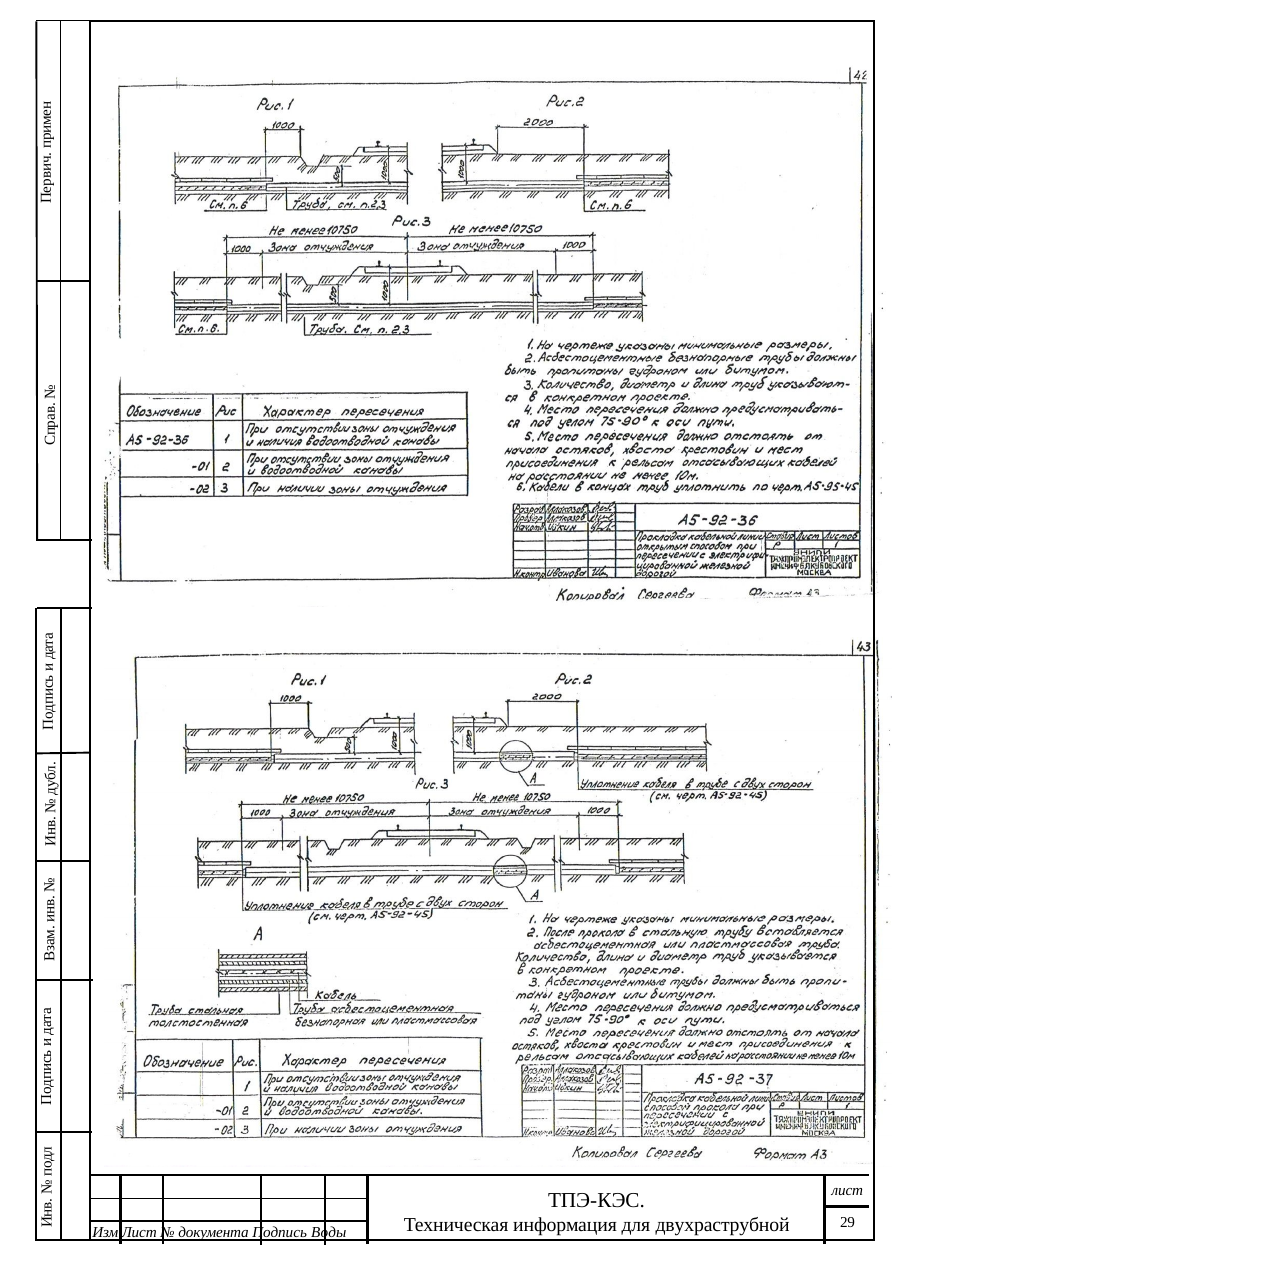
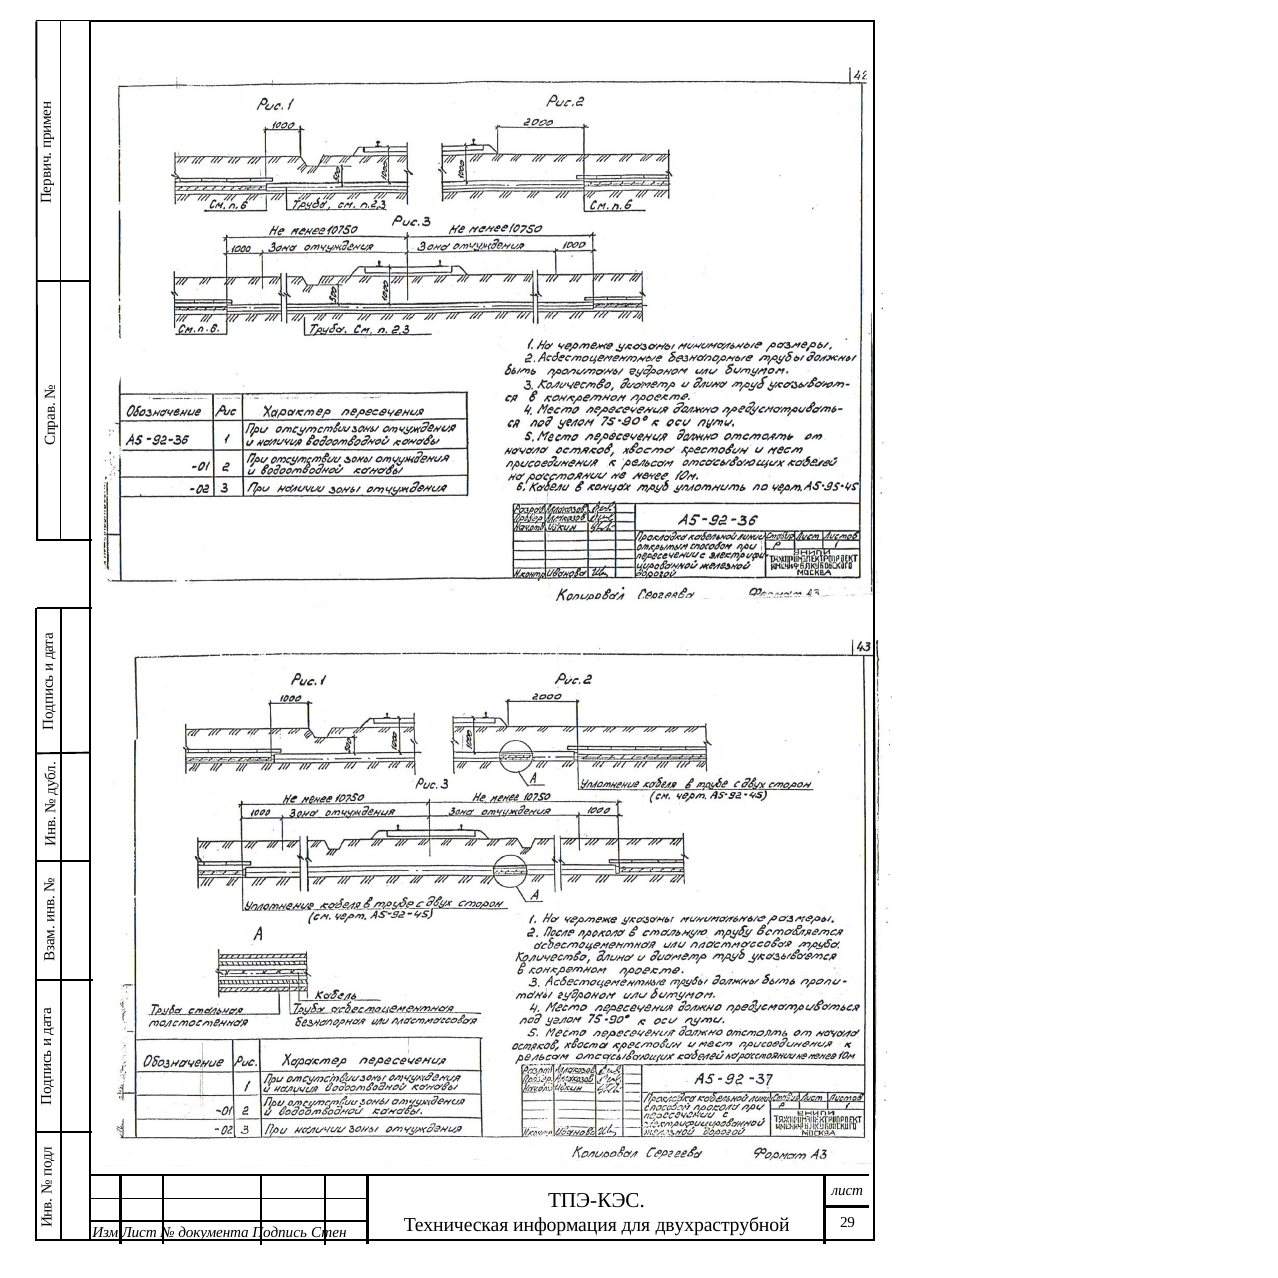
Воды: Воды -> Стен (329, 1232)
